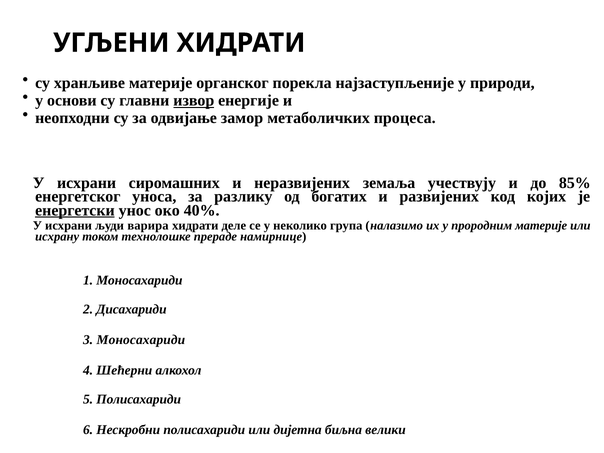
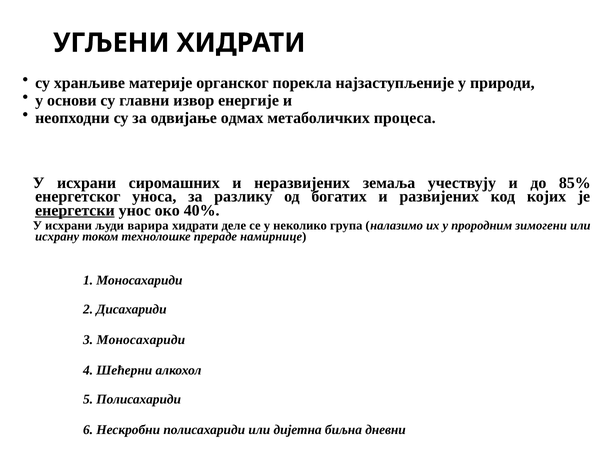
извор underline: present -> none (194, 100)
замор: замор -> одмах (242, 118)
прородним материје: материје -> зимогени (541, 226)
велики: велики -> дневни (386, 430)
